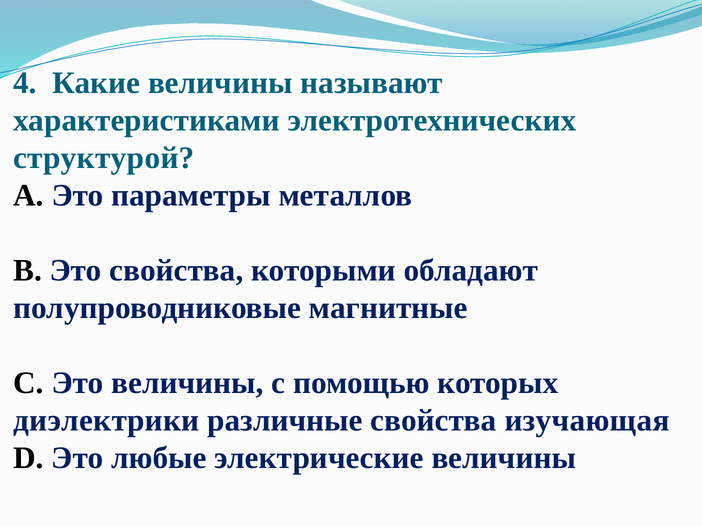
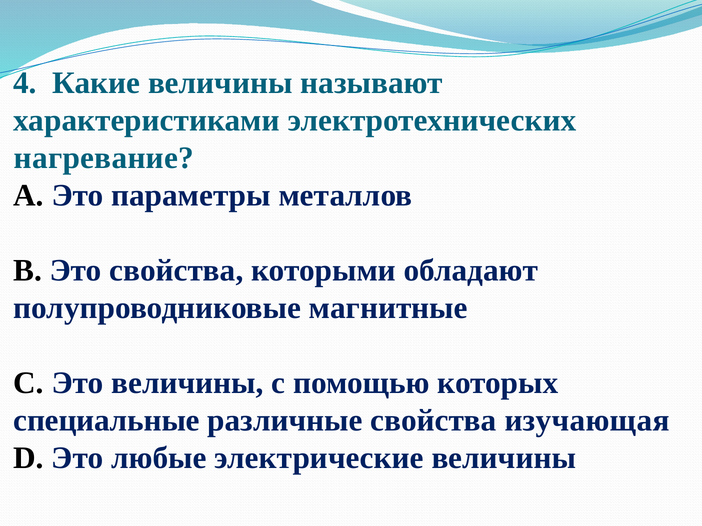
структурой: структурой -> нагревание (104, 158)
диэлектрики: диэлектрики -> специальные (106, 421)
